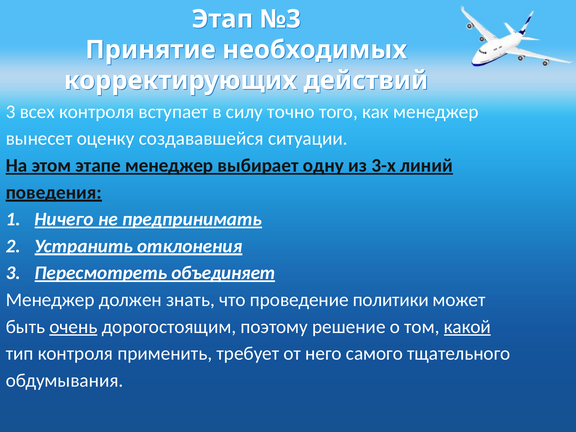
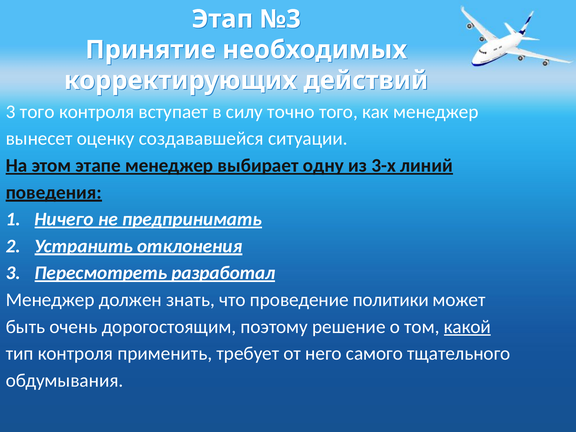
3 всех: всех -> того (37, 112)
объединяет: объединяет -> разработал (223, 273)
очень underline: present -> none (73, 327)
